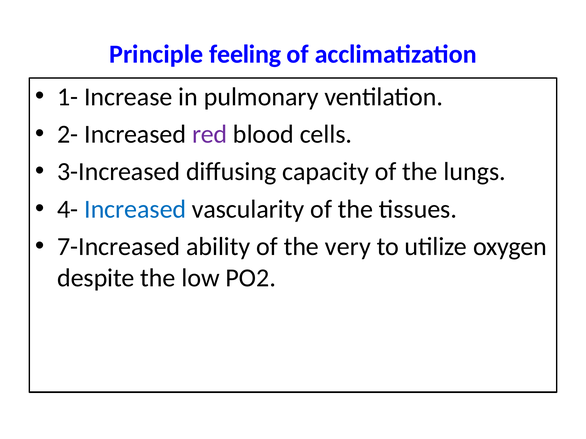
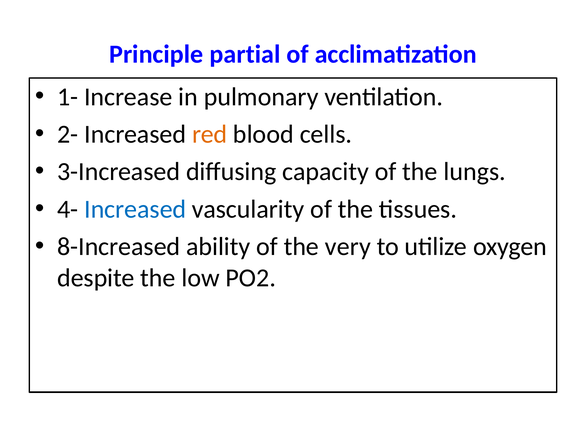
feeling: feeling -> partial (245, 54)
red colour: purple -> orange (210, 134)
7-Increased: 7-Increased -> 8-Increased (119, 247)
